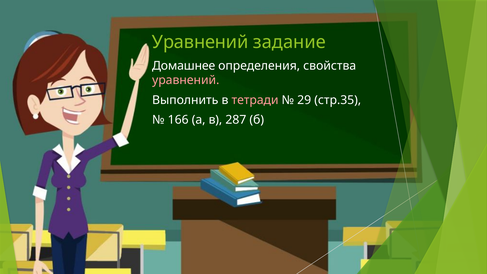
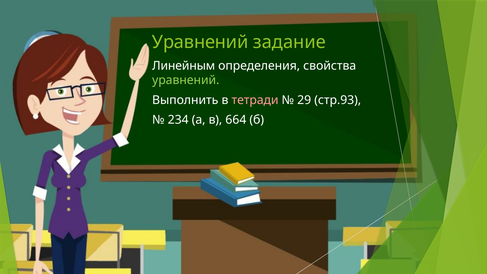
Домашнее: Домашнее -> Линейным (184, 66)
уравнений colour: pink -> light green (186, 80)
стр.35: стр.35 -> стр.93 (338, 100)
166: 166 -> 234 (178, 120)
287: 287 -> 664 (236, 120)
